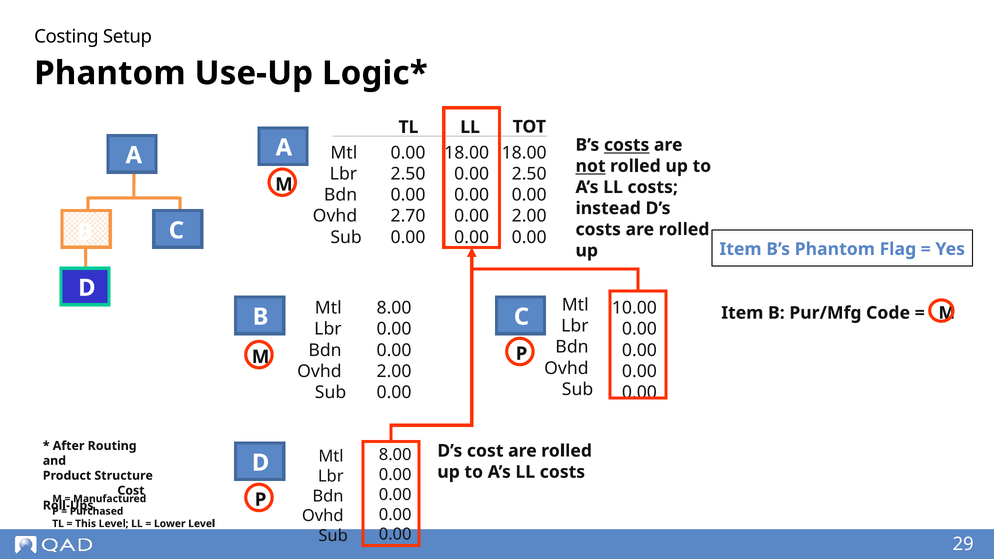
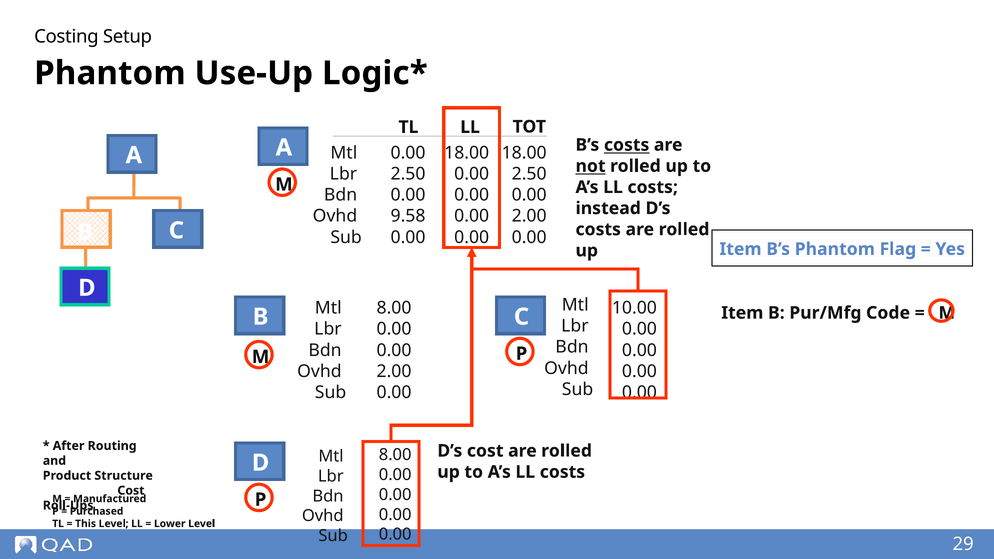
2.70: 2.70 -> 9.58 (408, 216)
